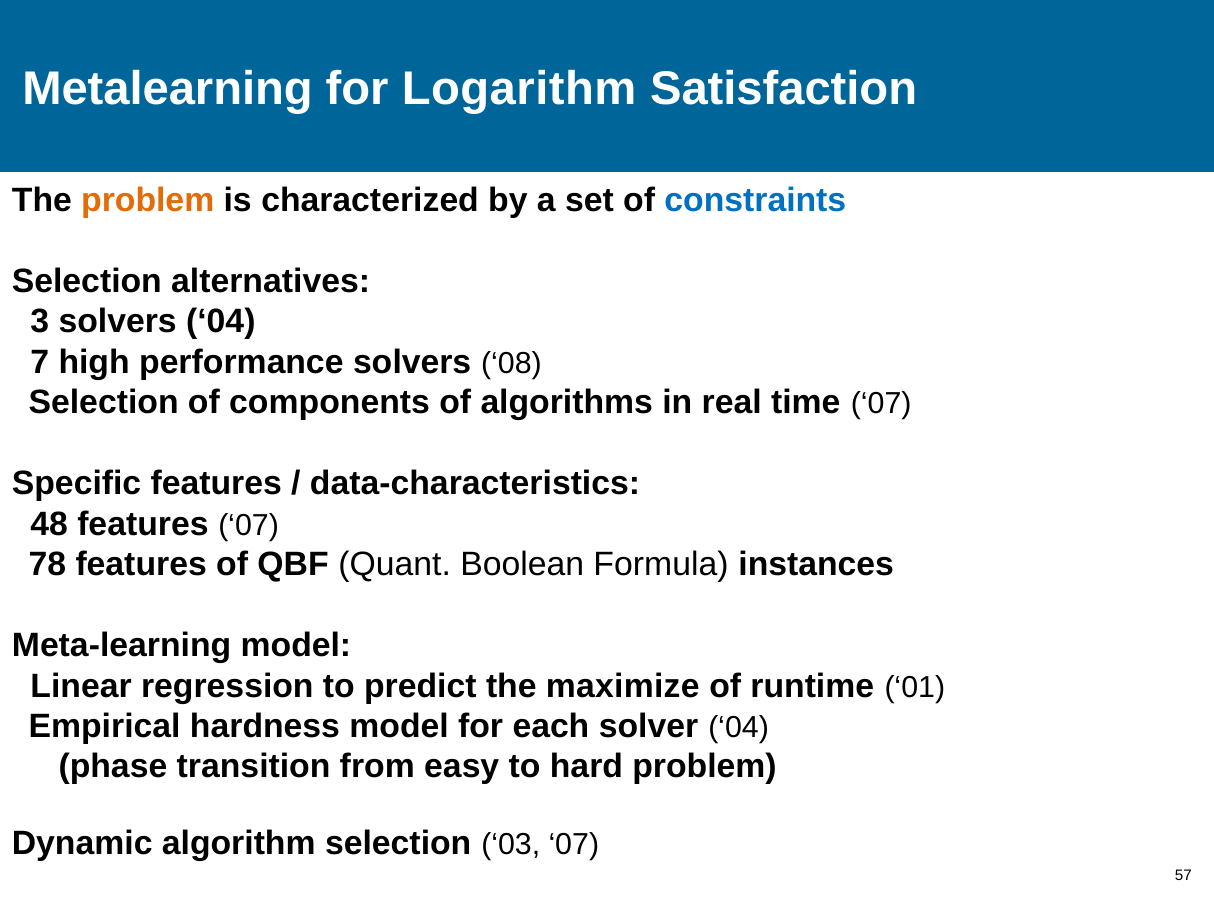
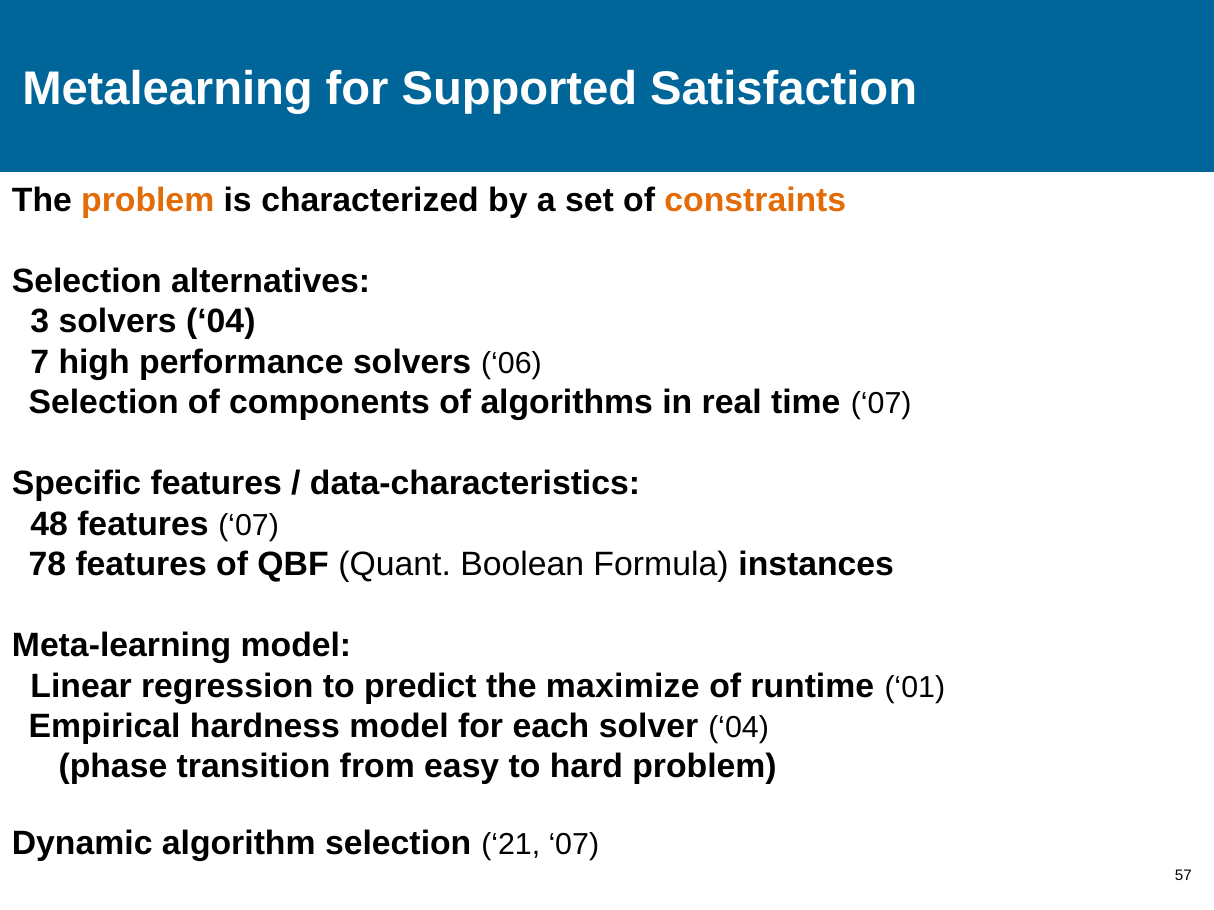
Logarithm: Logarithm -> Supported (519, 89)
constraints colour: blue -> orange (755, 201)
08: 08 -> 06 (511, 364)
03: 03 -> 21 (511, 845)
